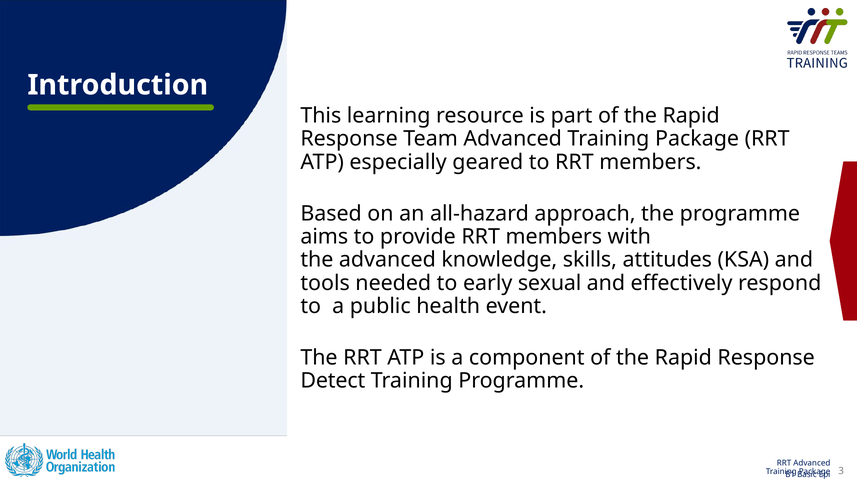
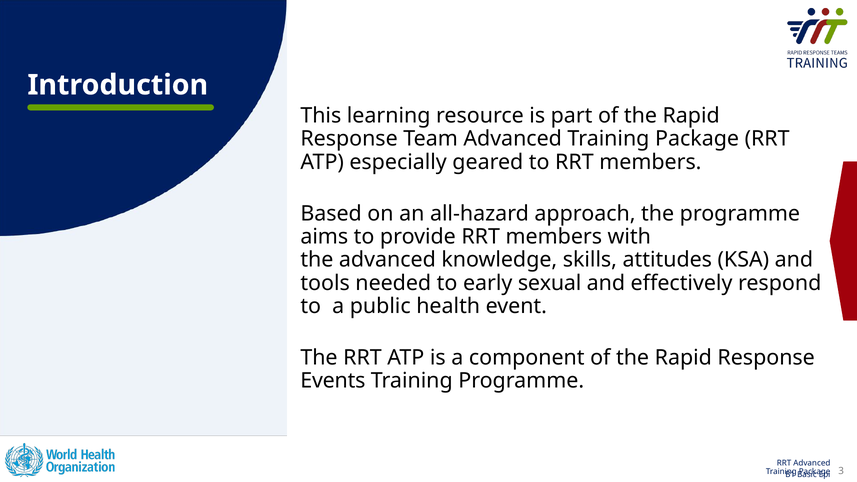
Detect: Detect -> Events (333, 381)
